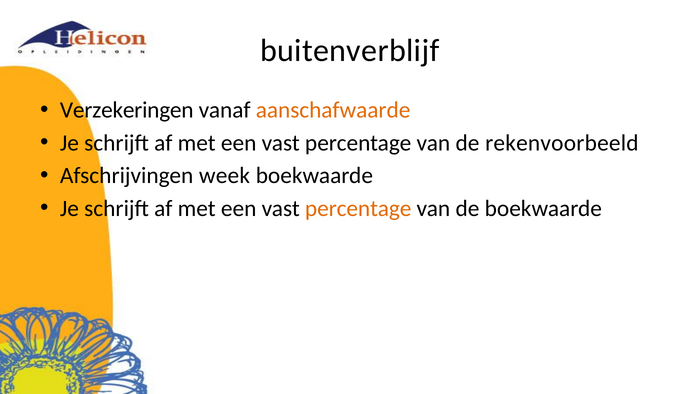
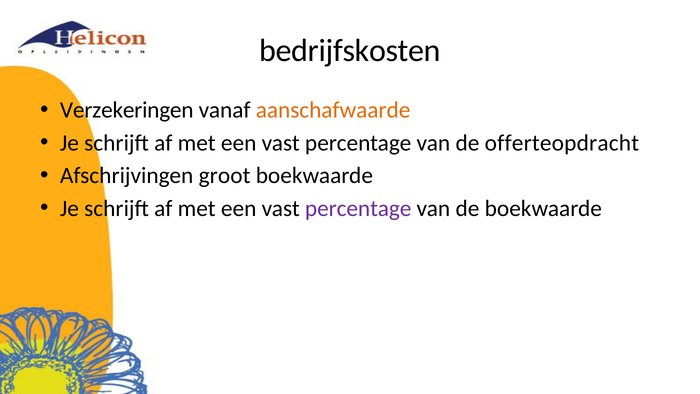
buitenverblijf: buitenverblijf -> bedrijfskosten (350, 51)
rekenvoorbeeld: rekenvoorbeeld -> offerteopdracht (562, 143)
week: week -> groot (225, 175)
percentage colour: orange -> purple (358, 208)
